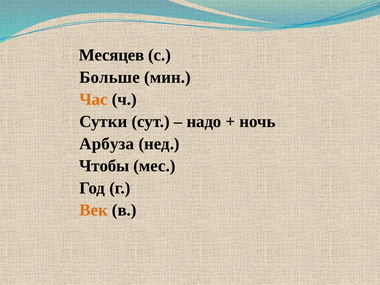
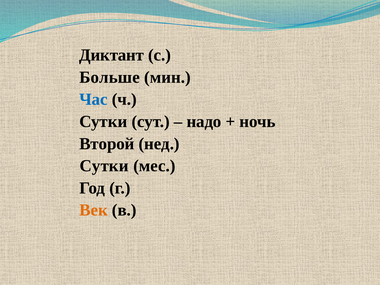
Месяцев: Месяцев -> Диктант (112, 55)
Час colour: orange -> blue (93, 99)
Арбуза: Арбуза -> Второй (107, 144)
Чтобы: Чтобы -> Сутки (104, 166)
